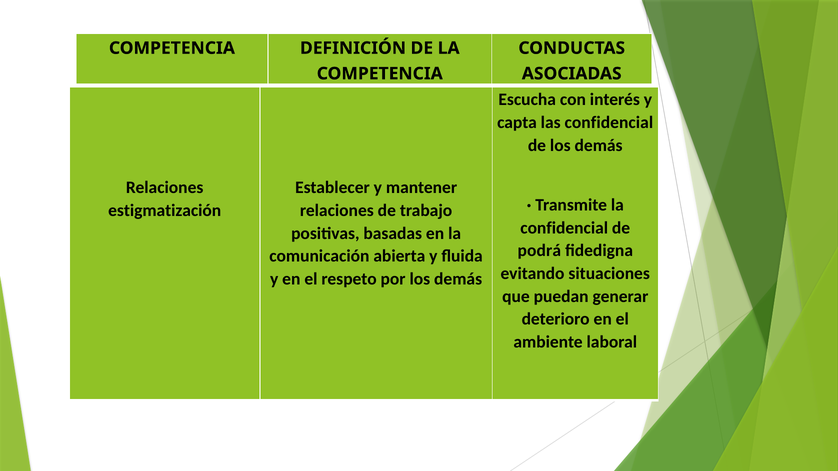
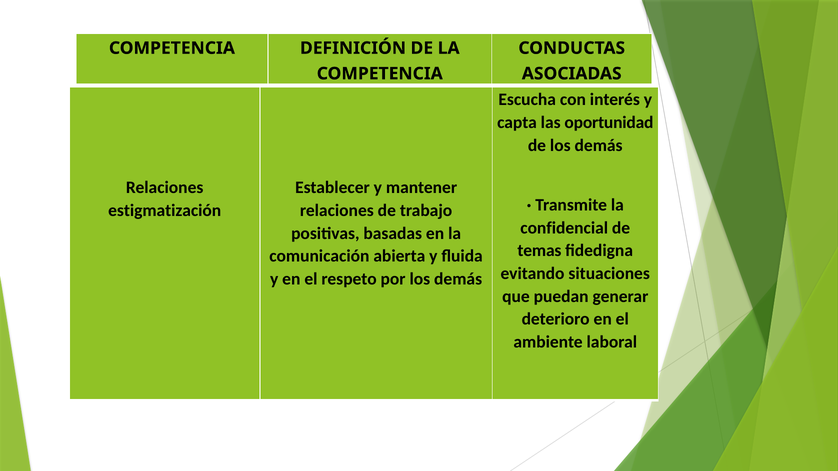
las confidencial: confidencial -> oportunidad (609, 123)
podrá: podrá -> temas (539, 251)
